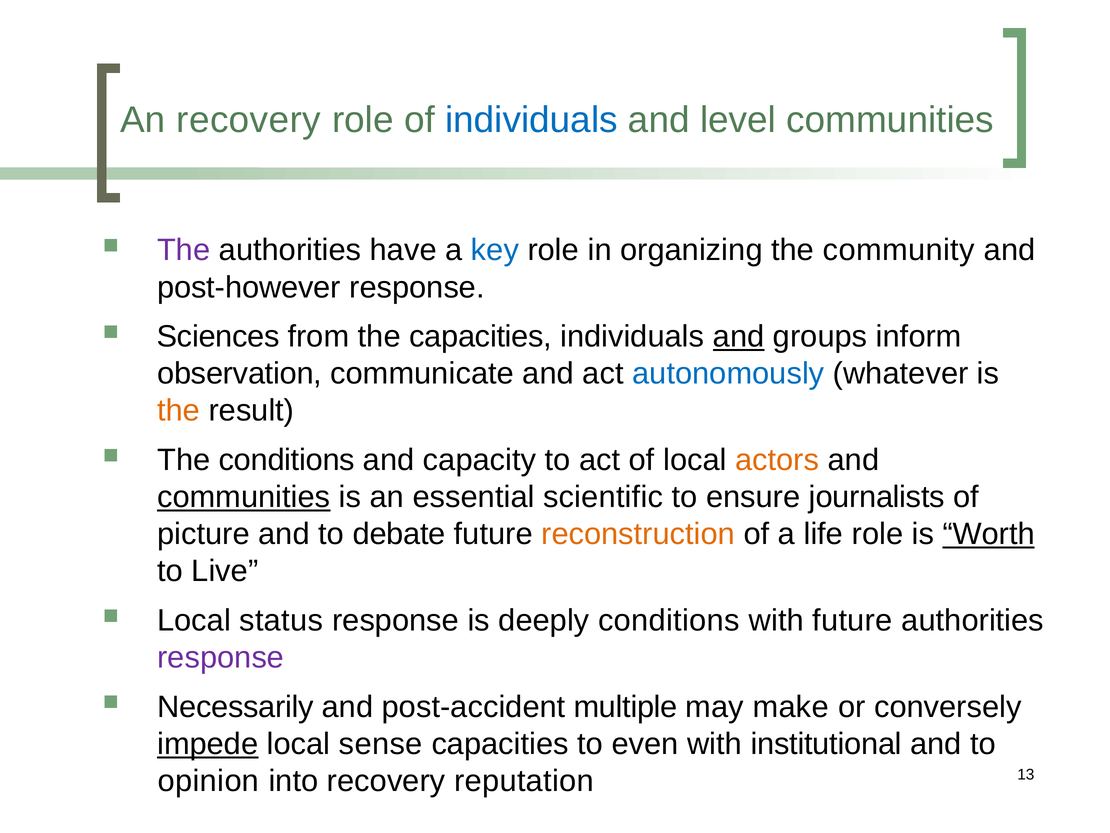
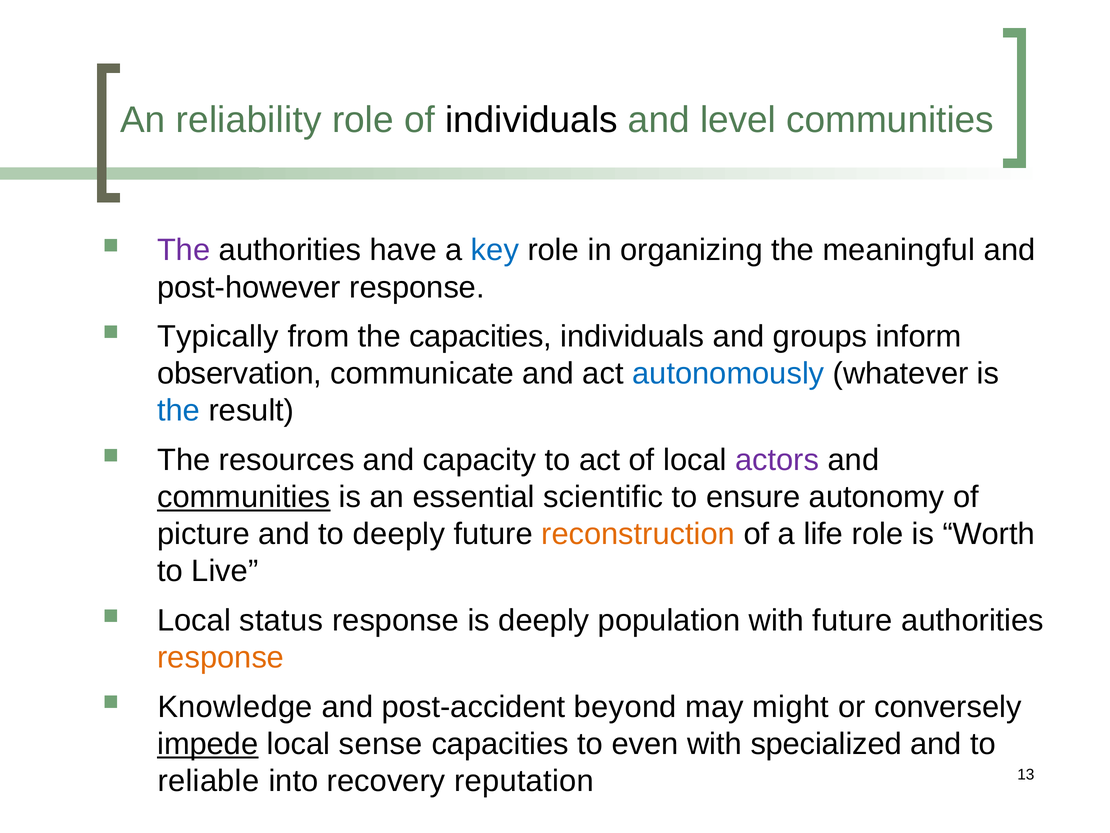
An recovery: recovery -> reliability (249, 120)
individuals colour: blue -> black (531, 120)
community: community -> meaningful (899, 250)
Sciences: Sciences -> Typically (218, 336)
and underline: present -> none (739, 336)
the colour: orange -> blue (179, 411)
The conditions: conditions -> resources (287, 460)
actors colour: orange -> purple (777, 460)
journalists: journalists -> autonomy (877, 497)
to debate: debate -> deeply (399, 534)
Worth underline: present -> none (989, 534)
deeply conditions: conditions -> population (669, 620)
response colour: purple -> orange (221, 657)
Necessarily: Necessarily -> Knowledge (235, 707)
multiple: multiple -> beyond (625, 707)
make: make -> might (791, 707)
institutional: institutional -> specialized (826, 744)
opinion: opinion -> reliable (208, 781)
